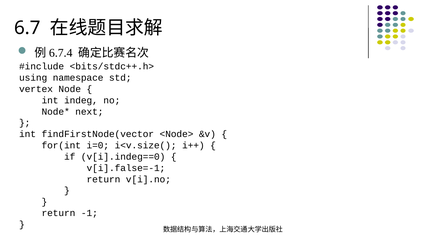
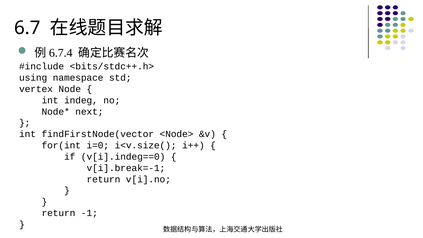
v[i].false=-1: v[i].false=-1 -> v[i].break=-1 (126, 168)
